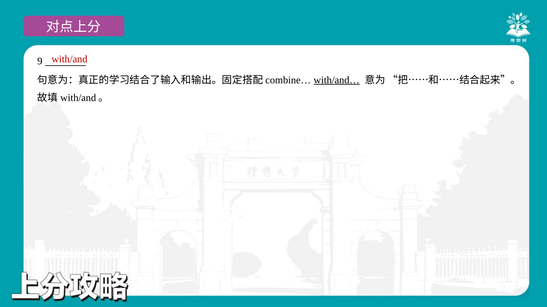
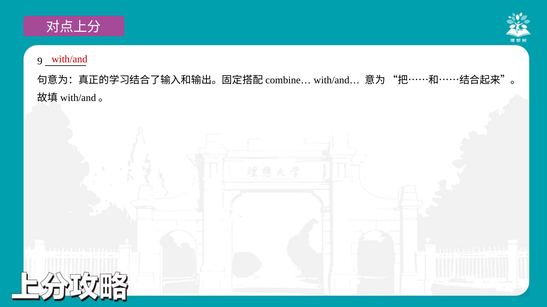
with/and… underline: present -> none (337, 80)
